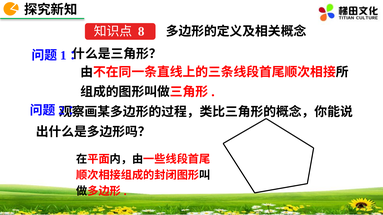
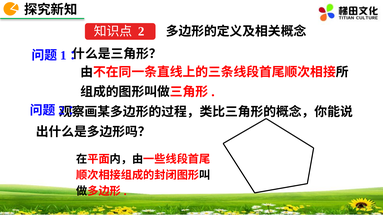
8: 8 -> 2 (141, 32)
